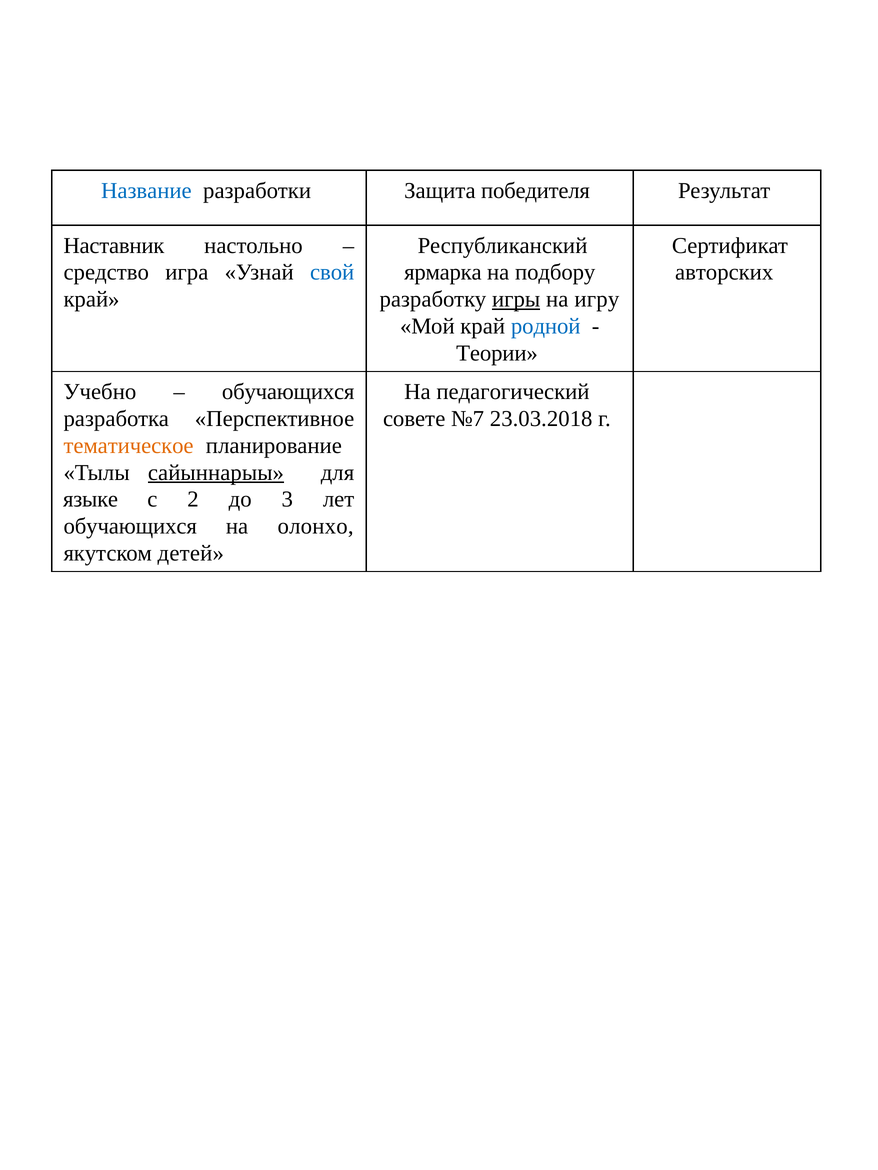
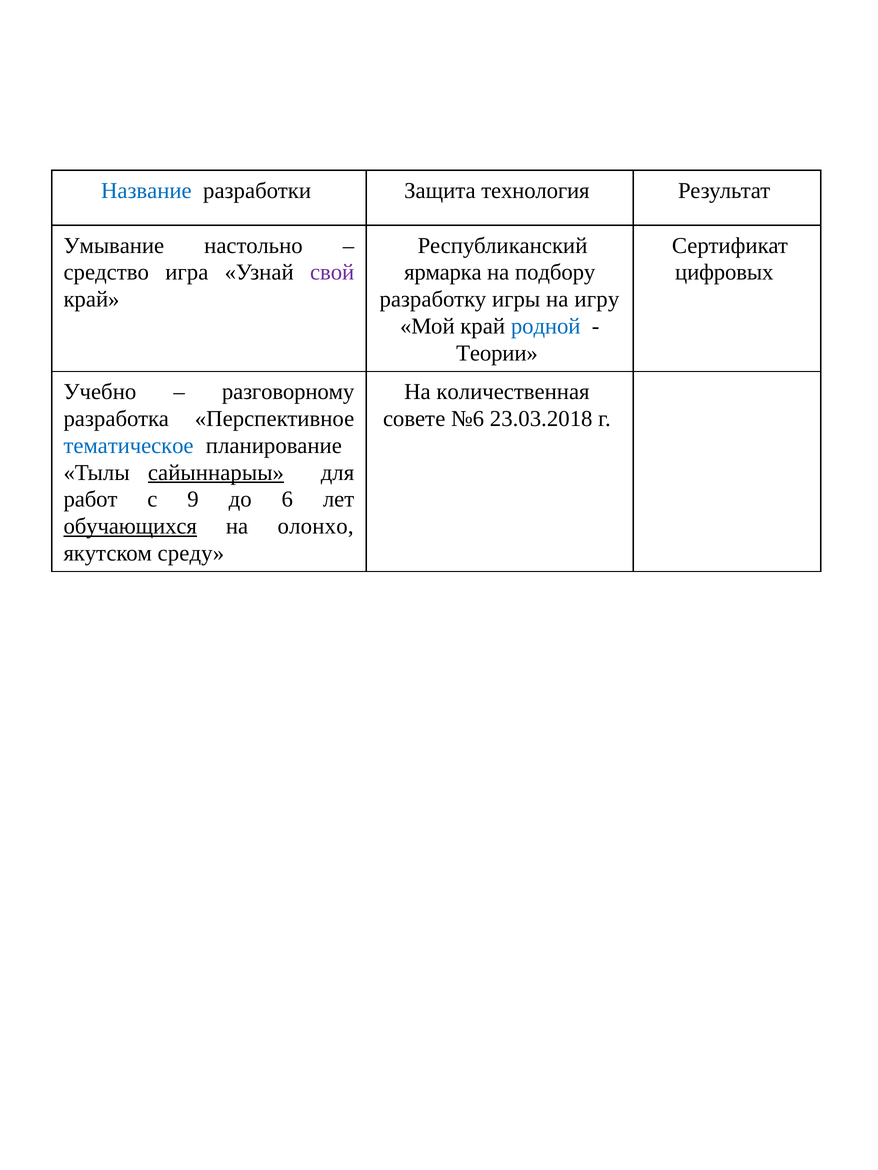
победителя: победителя -> технология (535, 191)
Наставник: Наставник -> Умывание (114, 246)
свой colour: blue -> purple (332, 273)
авторских: авторских -> цифровых (724, 273)
игры underline: present -> none (516, 300)
обучающихся: обучающихся -> разговорному (288, 392)
педагогический: педагогический -> количественная (513, 392)
№7: №7 -> №6 (468, 419)
тематическое colour: orange -> blue (129, 446)
языке: языке -> работ (90, 500)
2: 2 -> 9 (193, 500)
3: 3 -> 6 (287, 500)
обучающихся underline: none -> present (130, 527)
детей: детей -> среду (191, 554)
